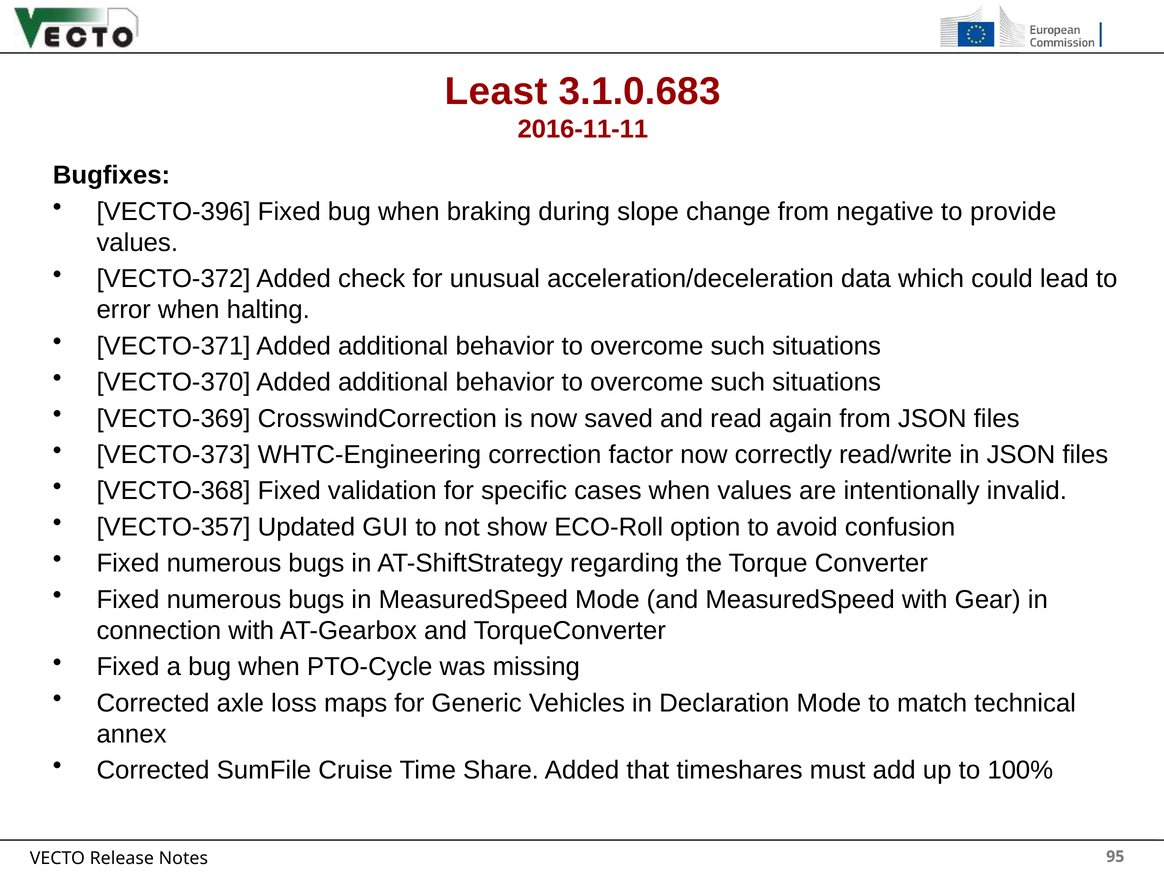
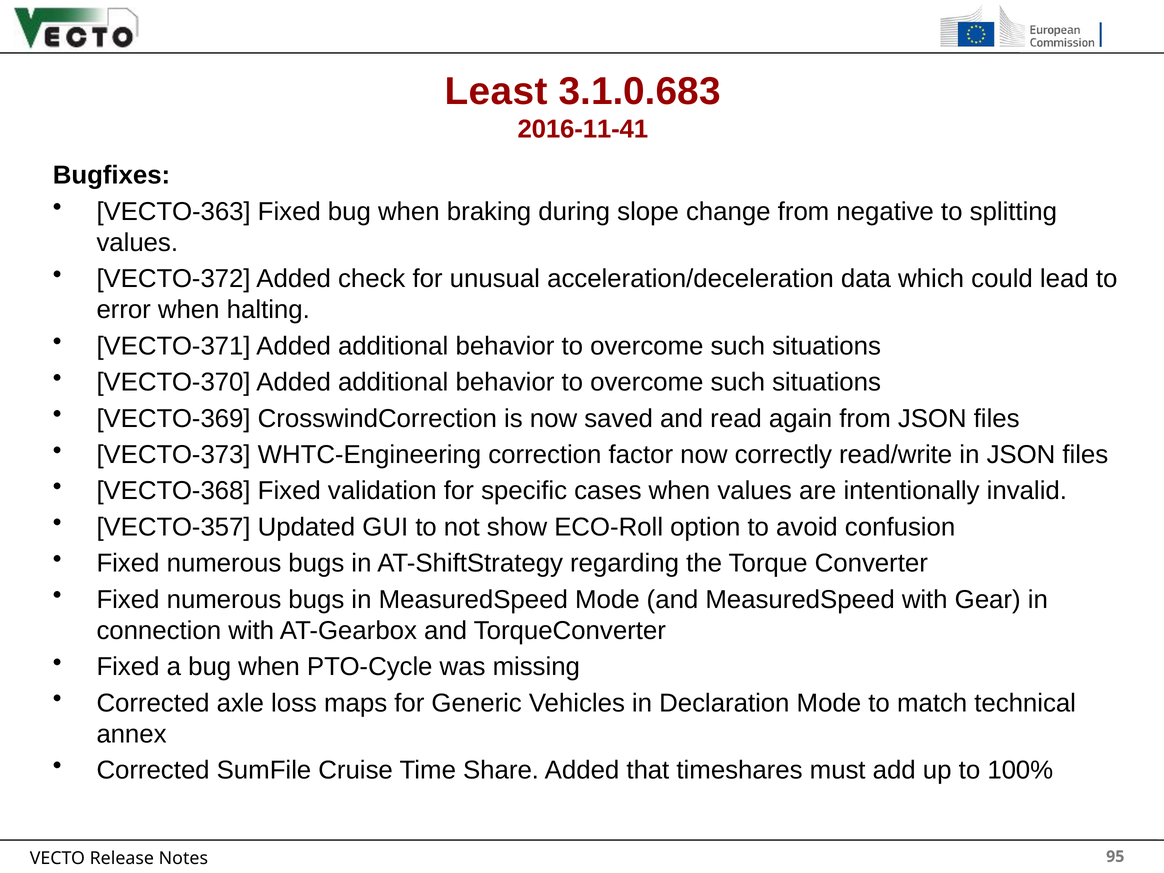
2016-11-11: 2016-11-11 -> 2016-11-41 (583, 129)
VECTO-396: VECTO-396 -> VECTO-363 (174, 212)
provide: provide -> splitting (1013, 212)
